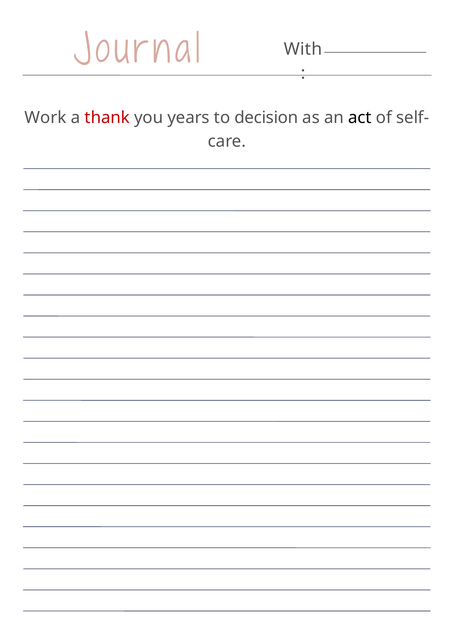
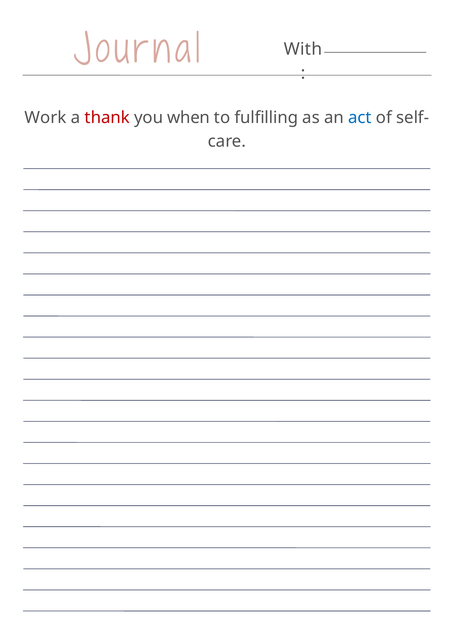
years: years -> when (189, 118)
decision: decision -> fulfilling (266, 118)
act colour: black -> blue (360, 118)
